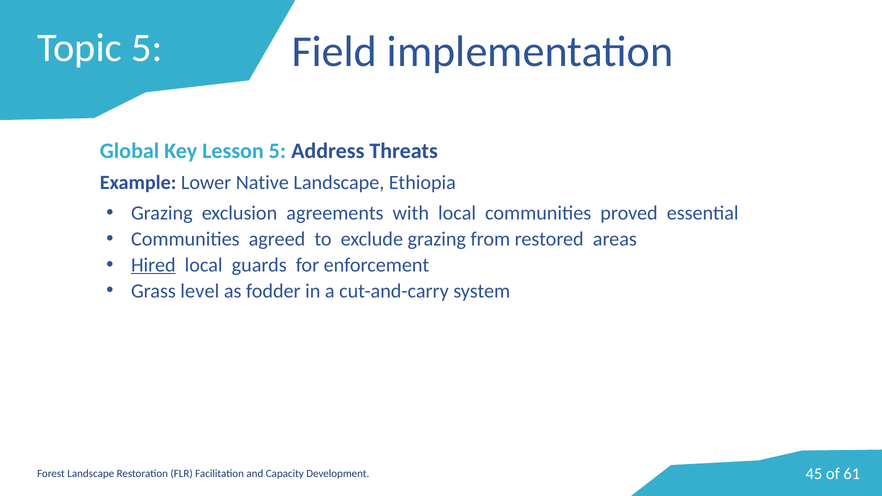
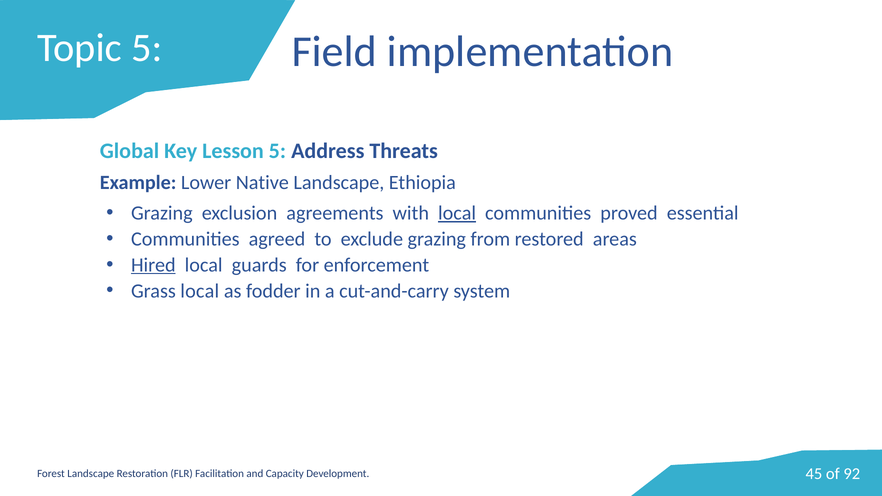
local underline: none -> present (457, 213)
Grass level: level -> local (200, 291)
61: 61 -> 92 (852, 474)
